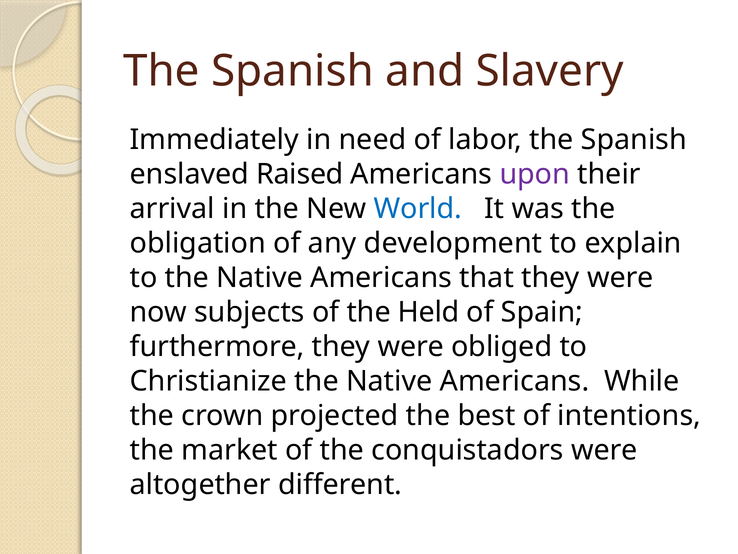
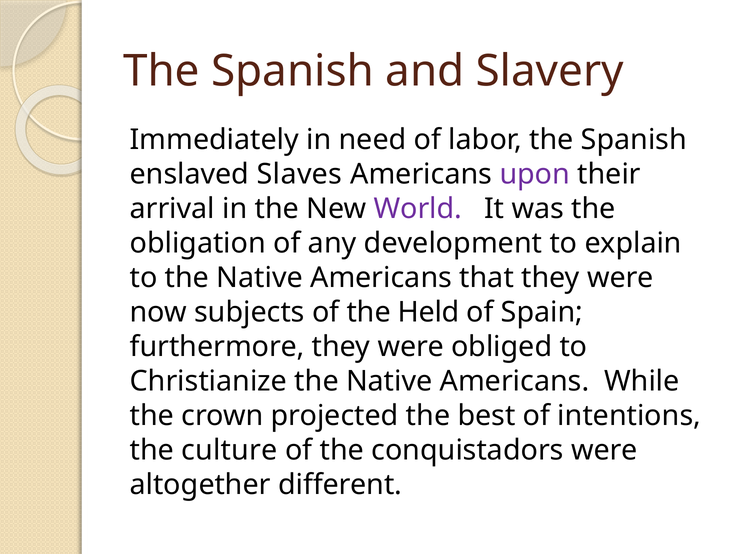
Raised: Raised -> Slaves (300, 174)
World colour: blue -> purple (418, 209)
market: market -> culture (229, 450)
